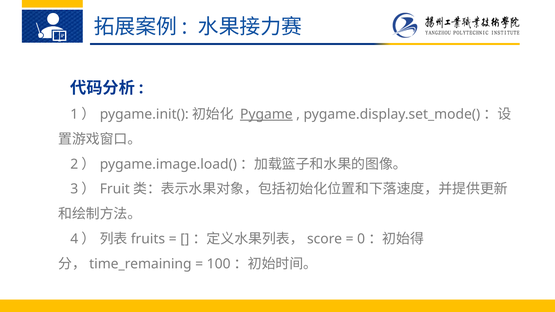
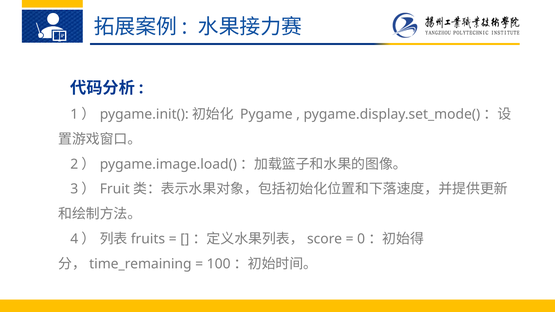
Pygame underline: present -> none (266, 114)
